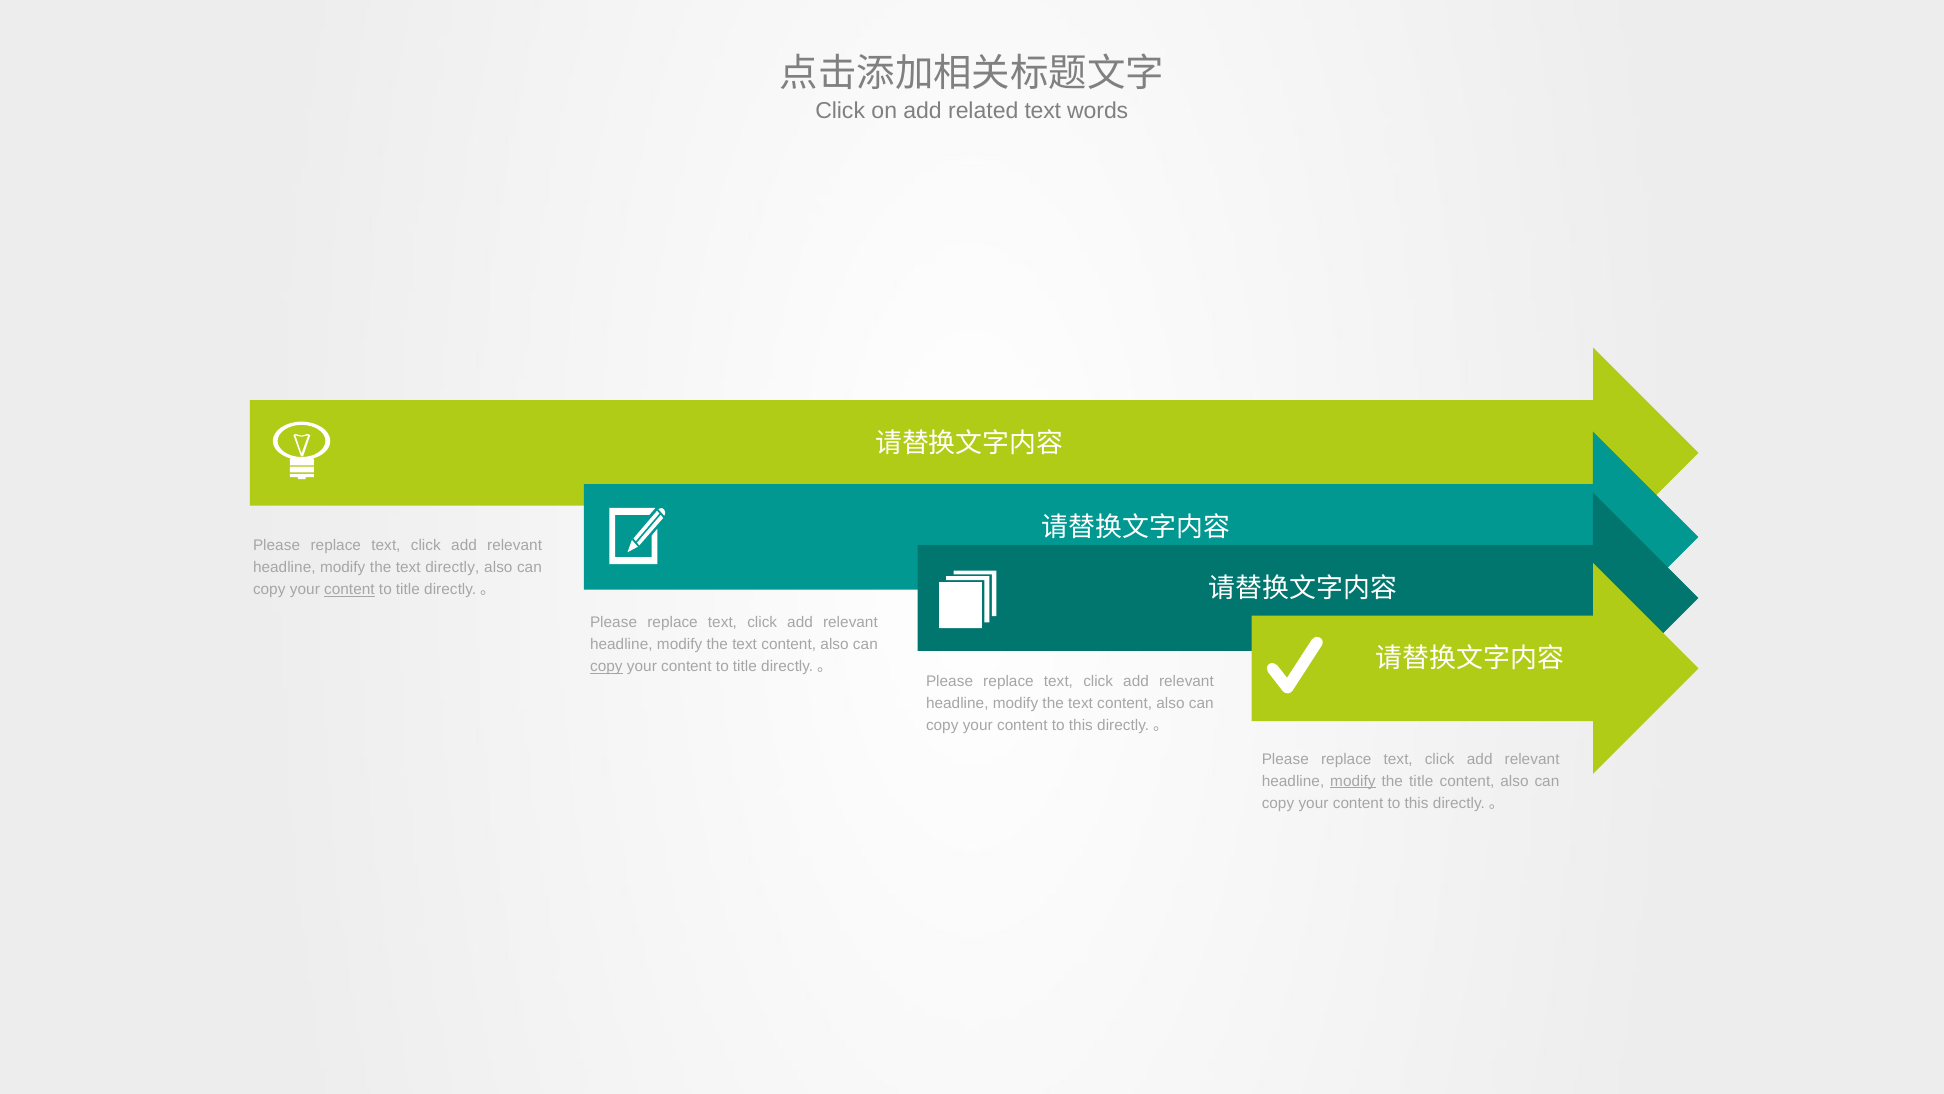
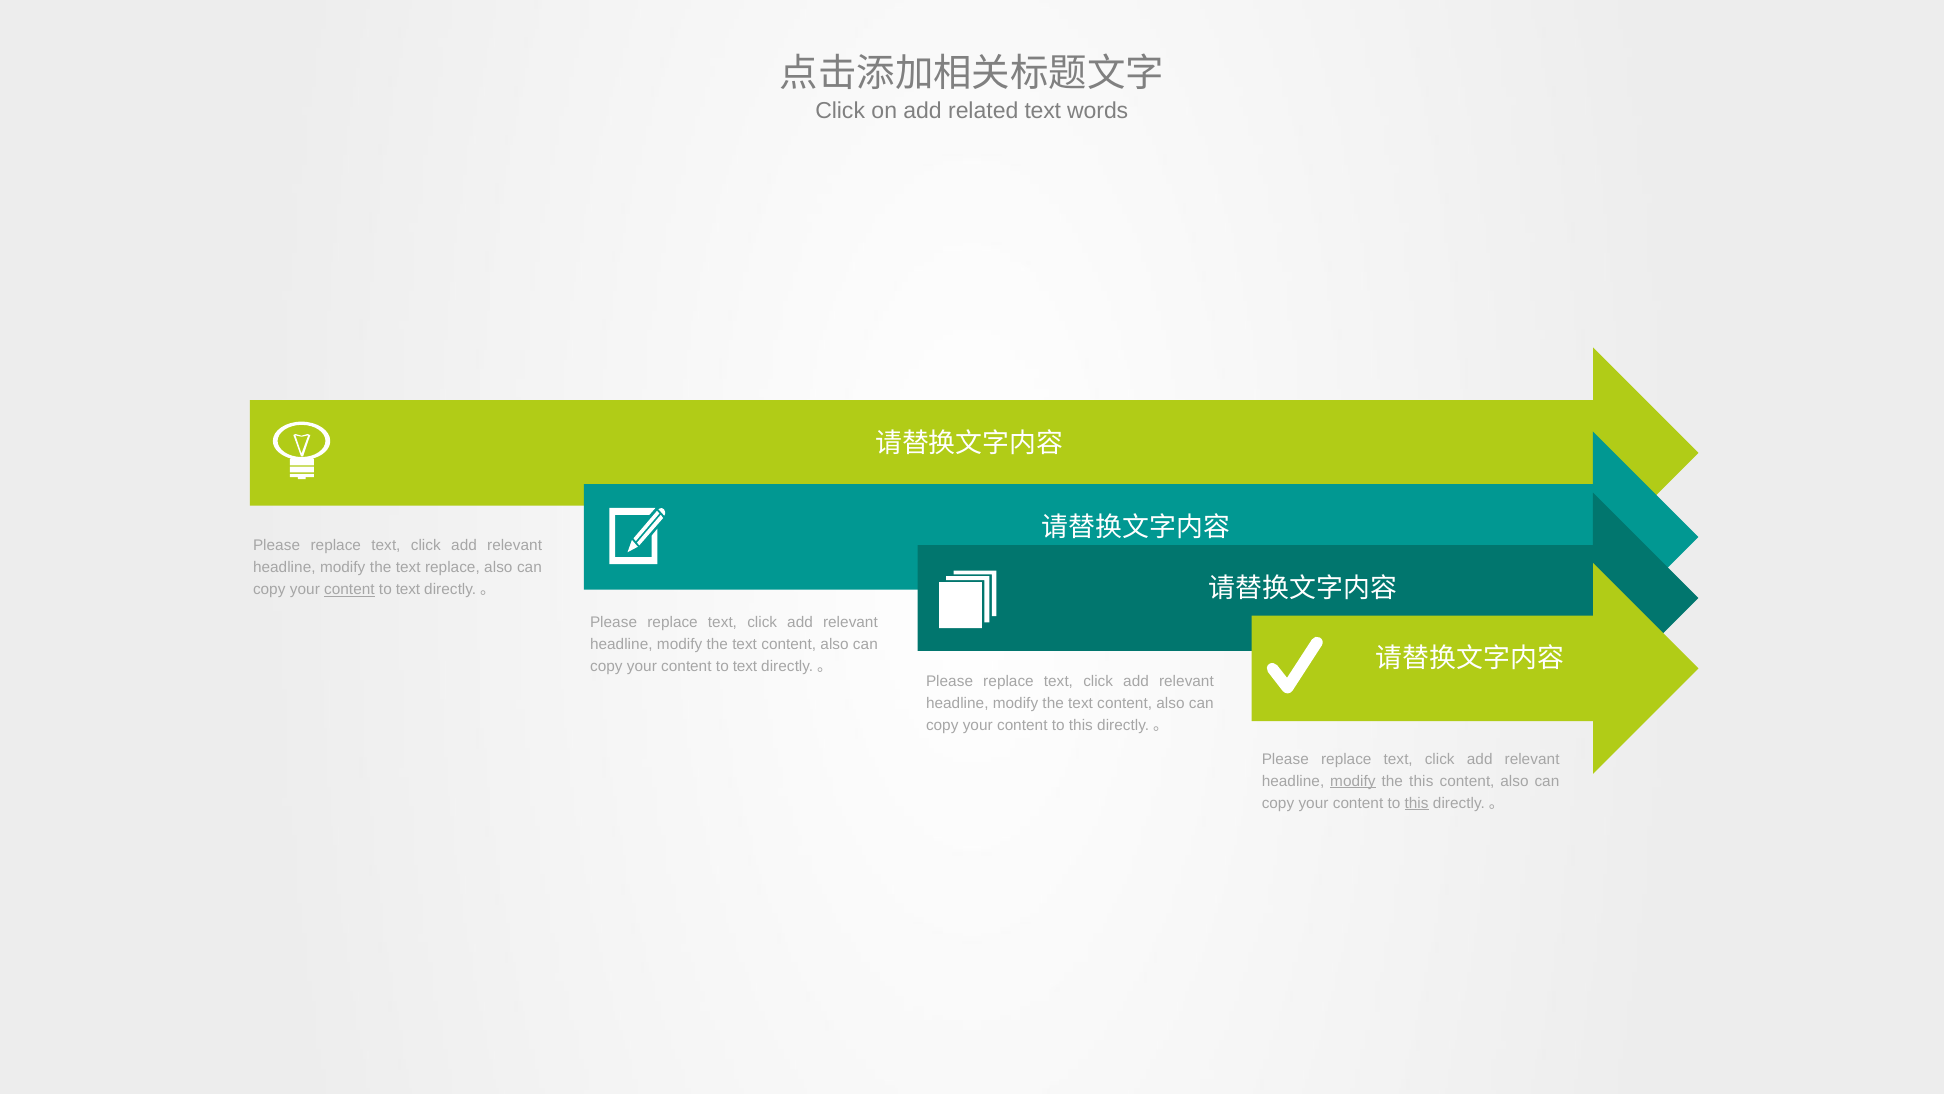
text directly: directly -> replace (452, 567)
title: title -> text (408, 589)
copy underline: present -> none (606, 667)
title: title -> text (745, 667)
the title: title -> this (1421, 781)
this underline: none -> present (1417, 803)
